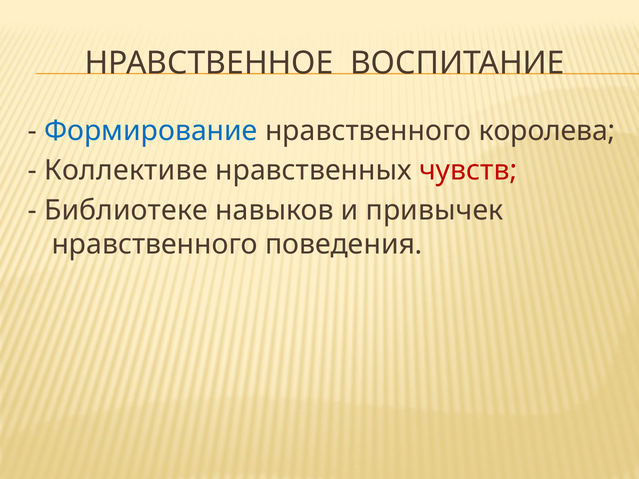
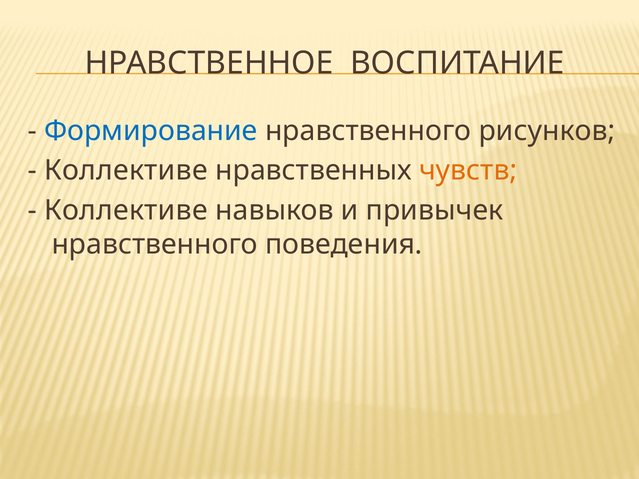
королева: королева -> рисунков (547, 131)
чувств colour: red -> orange (468, 171)
Библиотеке: Библиотеке -> Коллективе (126, 210)
